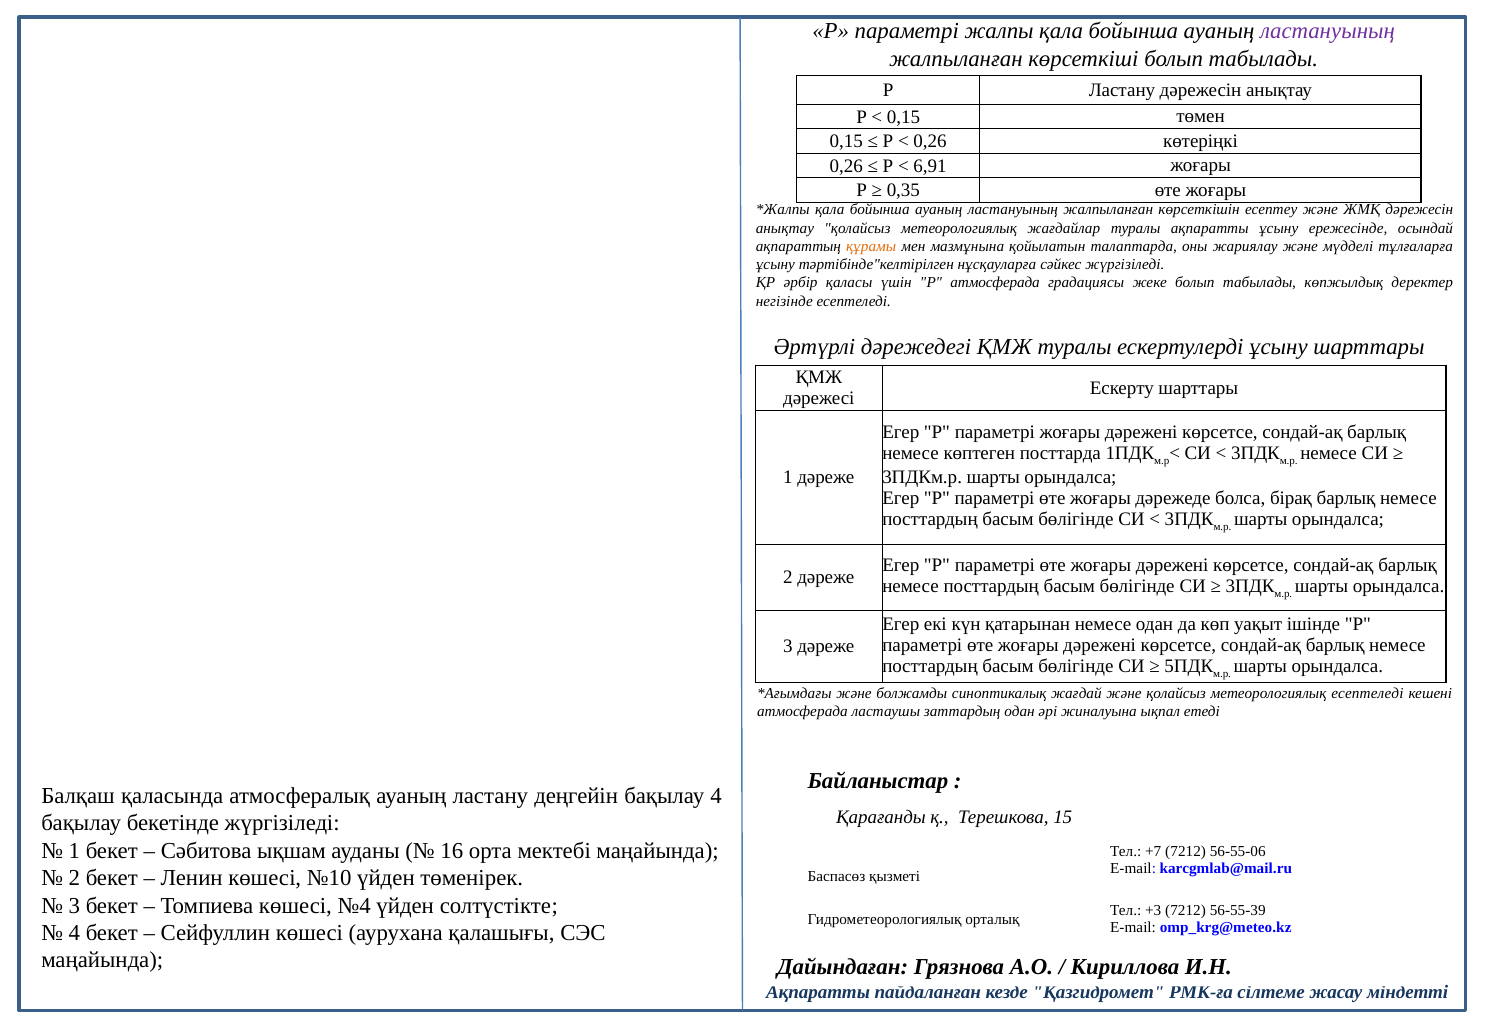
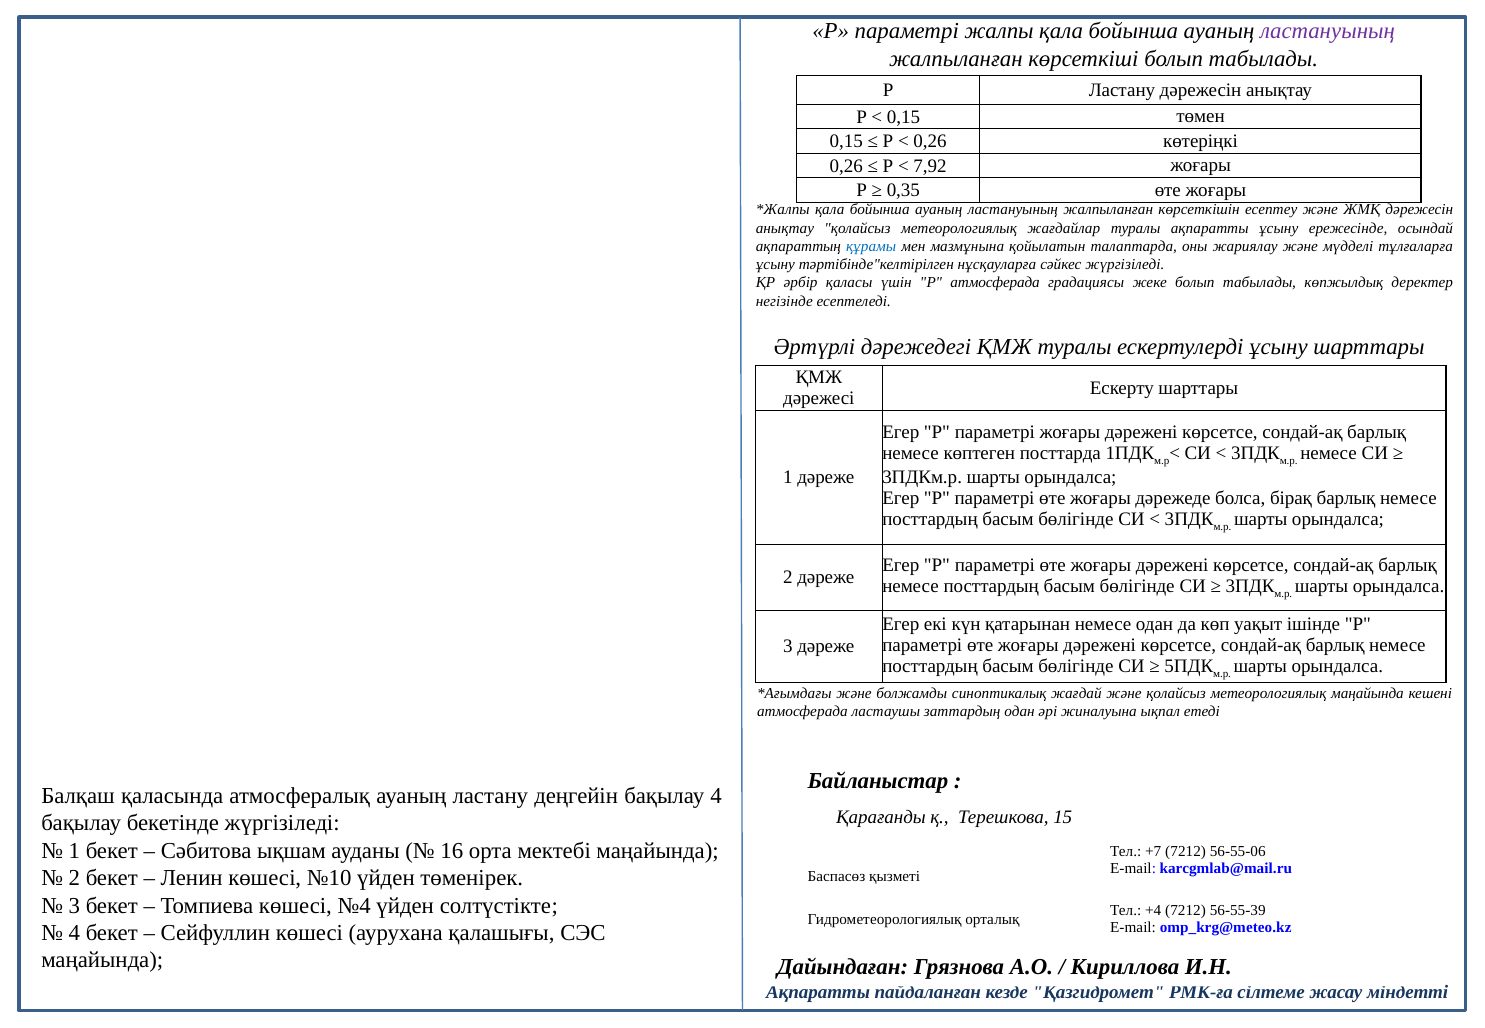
6,91: 6,91 -> 7,92 (930, 166)
құрамы colour: orange -> blue (871, 246)
метеорологиялық есептеледі: есептеледі -> маңайында (1367, 693)
+3: +3 -> +4 (1153, 911)
